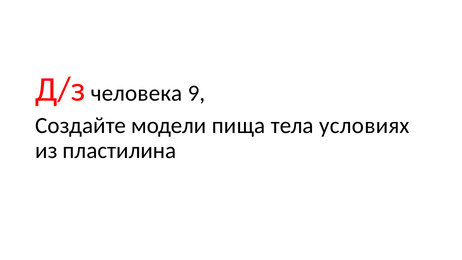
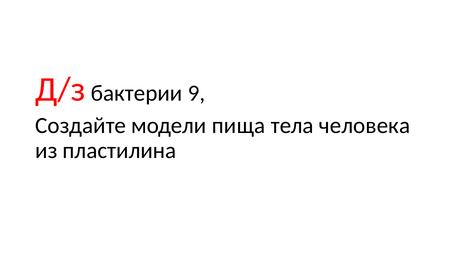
человека: человека -> бактерии (137, 93)
условиях: условиях -> человека (365, 125)
